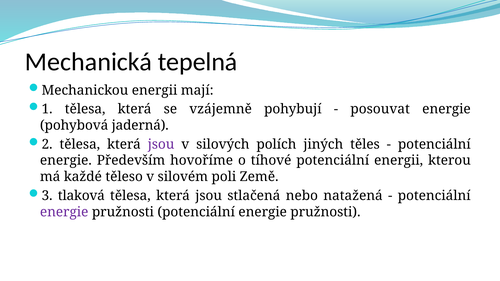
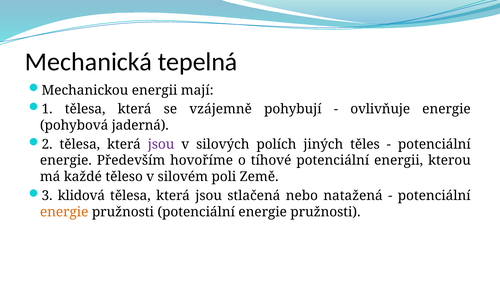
posouvat: posouvat -> ovlivňuje (380, 109)
tlaková: tlaková -> klidová (81, 196)
energie colour: purple -> orange (64, 212)
